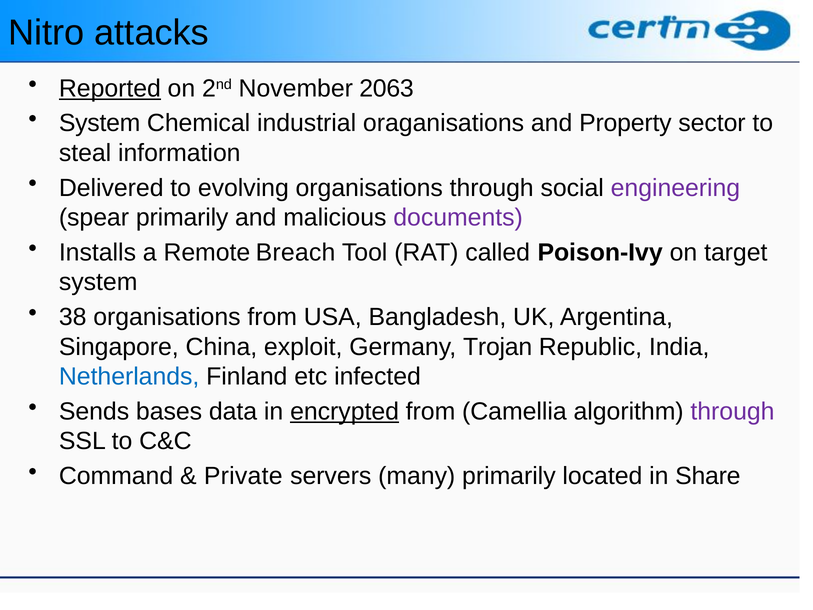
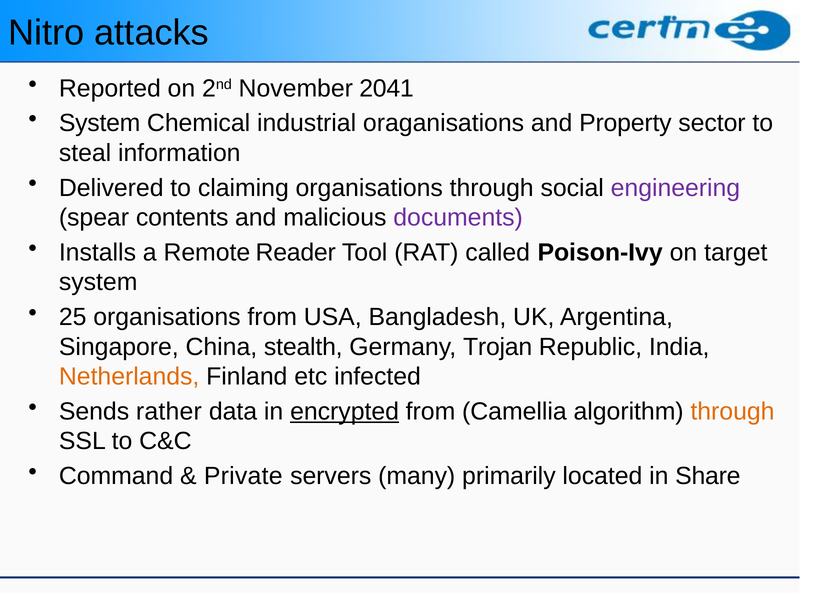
Reported underline: present -> none (110, 88)
2063: 2063 -> 2041 (387, 88)
evolving: evolving -> claiming (243, 188)
spear primarily: primarily -> contents (182, 218)
Breach: Breach -> Reader (296, 252)
38: 38 -> 25 (73, 317)
exploit: exploit -> stealth (303, 347)
Netherlands colour: blue -> orange (129, 377)
bases: bases -> rather (169, 411)
through colour: purple -> orange (732, 411)
